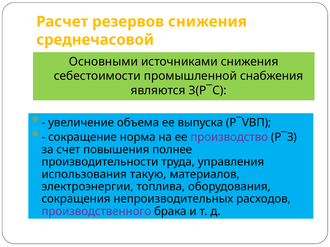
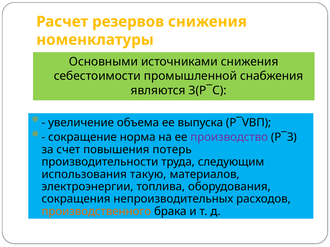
среднечасовой: среднечасовой -> номенклатуры (95, 40)
полнее: полнее -> потерь (172, 150)
управления: управления -> следующим (231, 162)
производственного colour: purple -> orange (96, 212)
